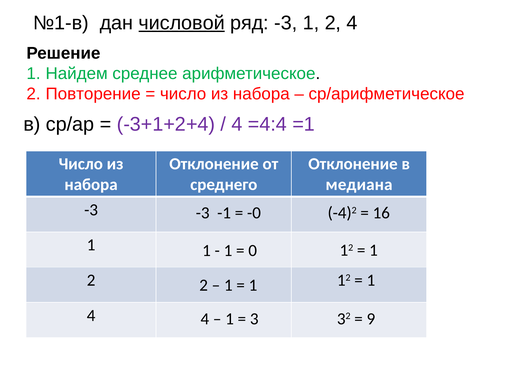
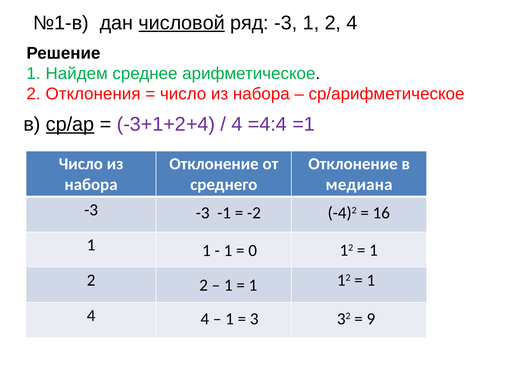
Повторение: Повторение -> Отклонения (93, 94)
ср/ар underline: none -> present (70, 124)
-0: -0 -> -2 (254, 213)
